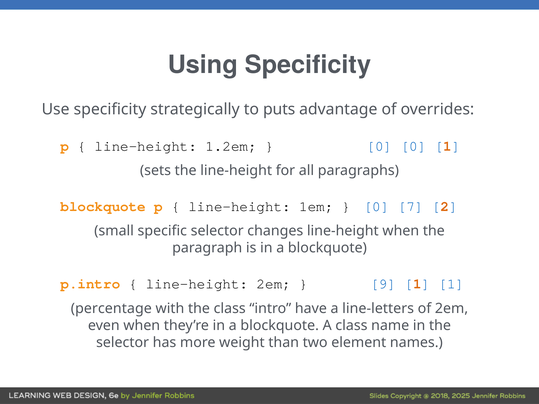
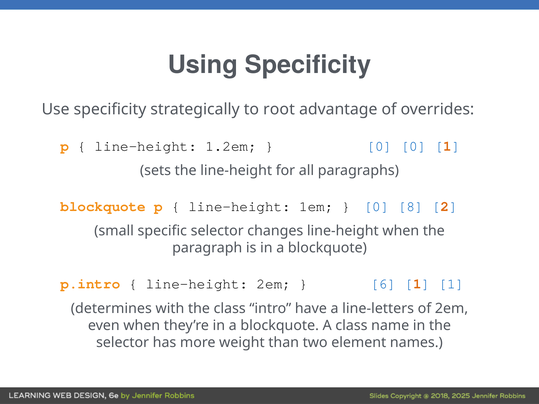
puts: puts -> root (279, 109)
7: 7 -> 8 (411, 207)
9: 9 -> 6 (383, 284)
percentage: percentage -> determines (111, 309)
